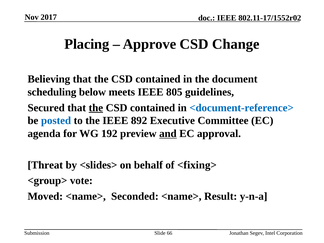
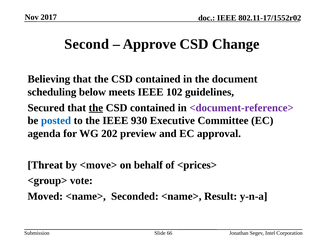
Placing: Placing -> Second (87, 44)
805: 805 -> 102 (174, 92)
<document-reference> colour: blue -> purple (242, 108)
892: 892 -> 930 (139, 121)
192: 192 -> 202 (109, 134)
and underline: present -> none (168, 134)
<slides>: <slides> -> <move> (98, 165)
<fixing>: <fixing> -> <prices> (197, 165)
